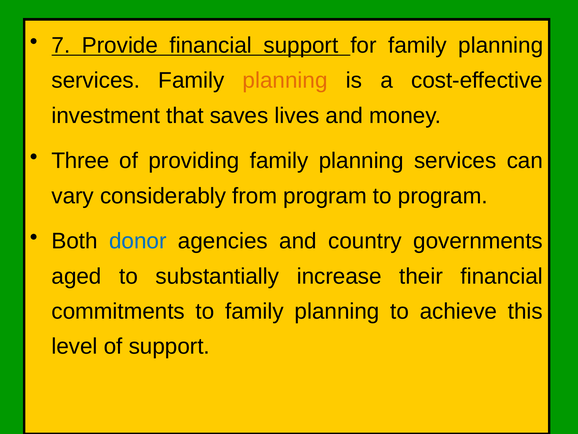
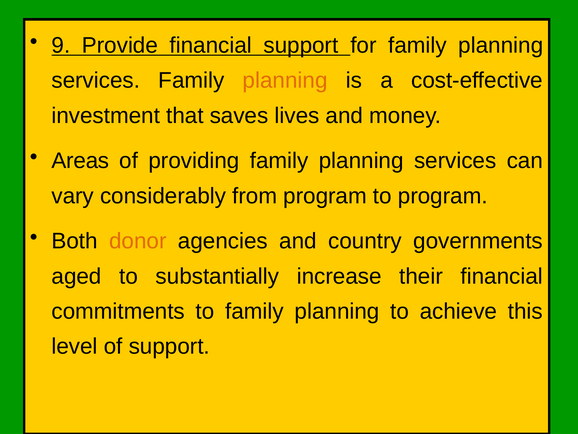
7: 7 -> 9 (61, 45)
Three: Three -> Areas (80, 161)
donor colour: blue -> orange (138, 241)
